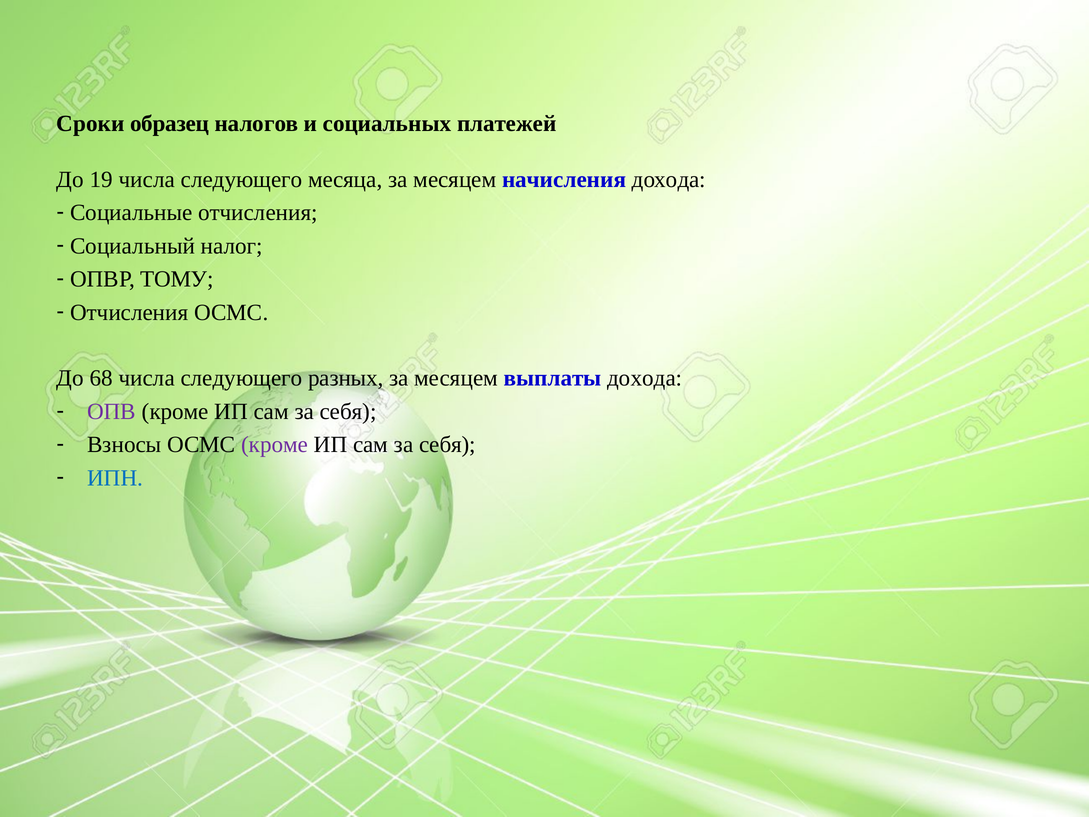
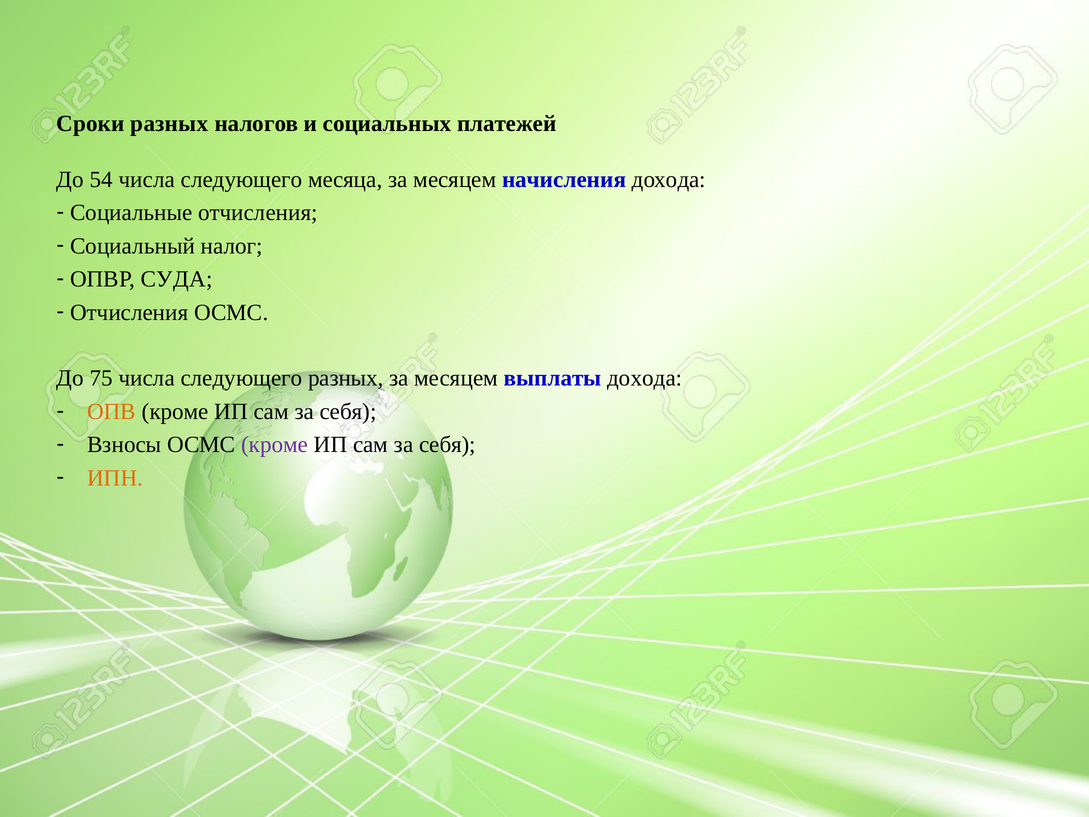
Сроки образец: образец -> разных (169, 124)
19: 19 -> 54 (101, 179)
ТОМУ: ТОМУ -> СУДА (177, 279)
68: 68 -> 75 (101, 378)
ОПВ colour: purple -> orange (111, 411)
ИПН colour: blue -> orange (115, 478)
